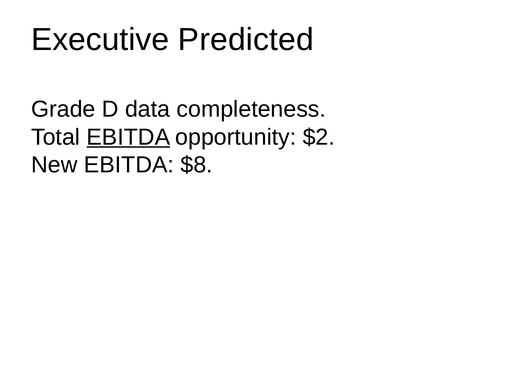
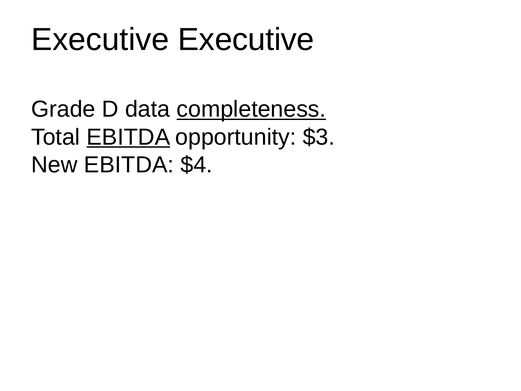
Executive Predicted: Predicted -> Executive (246, 40)
completeness underline: none -> present (251, 109)
$2: $2 -> $3 (319, 137)
$8: $8 -> $4 (197, 165)
